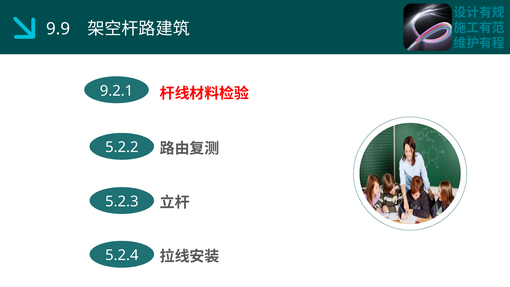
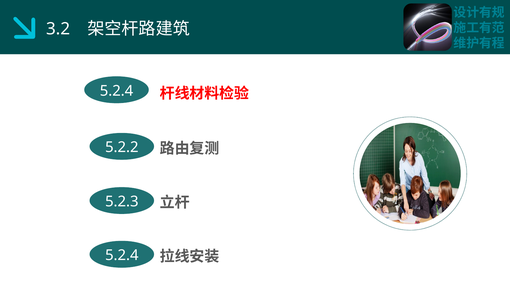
9.9: 9.9 -> 3.2 (58, 29)
9.2.1: 9.2.1 -> 5.2.4 (117, 91)
